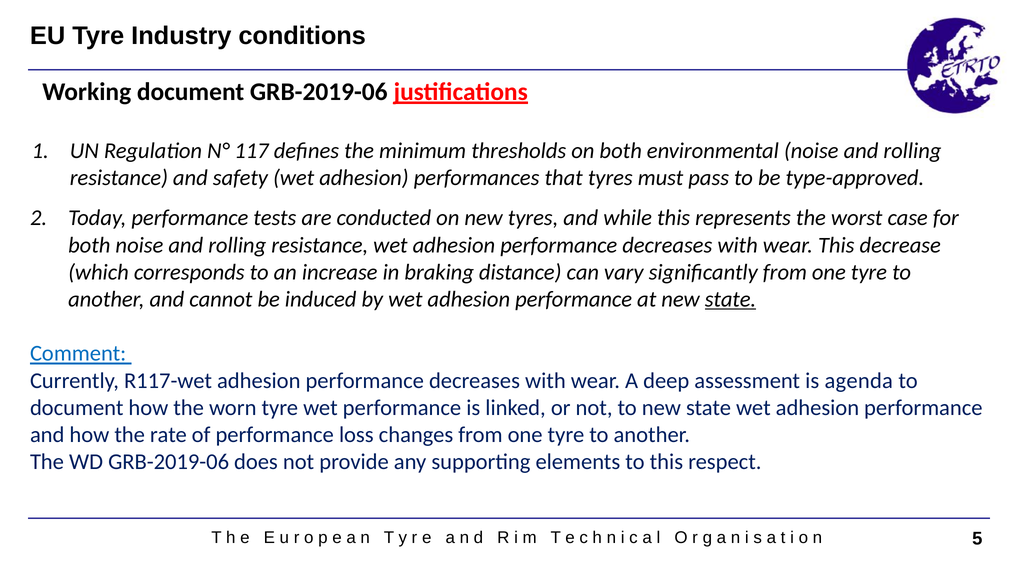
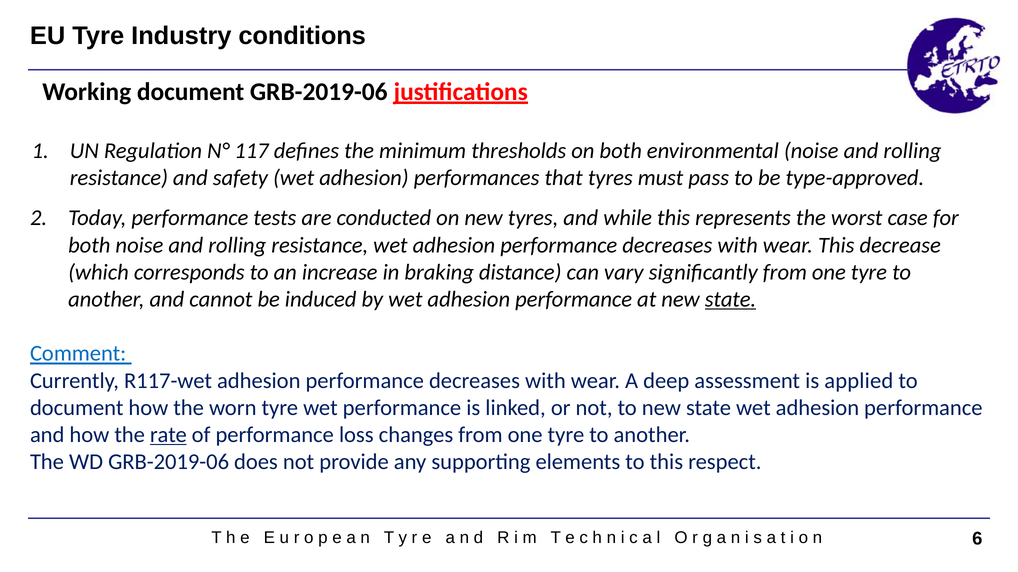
agenda: agenda -> applied (859, 381)
rate underline: none -> present (168, 435)
5: 5 -> 6 (977, 539)
